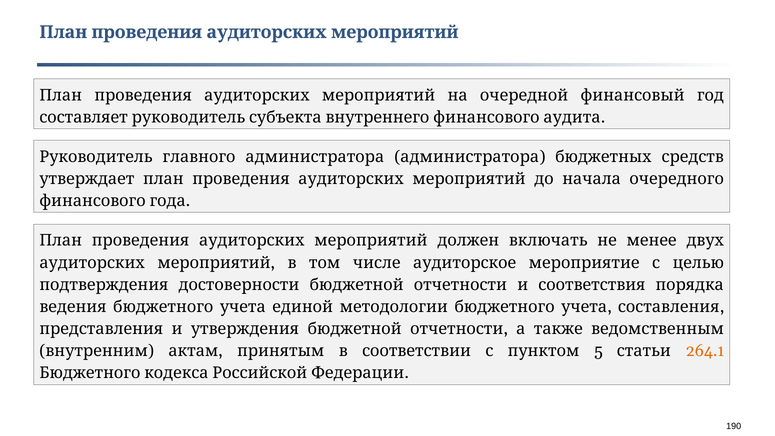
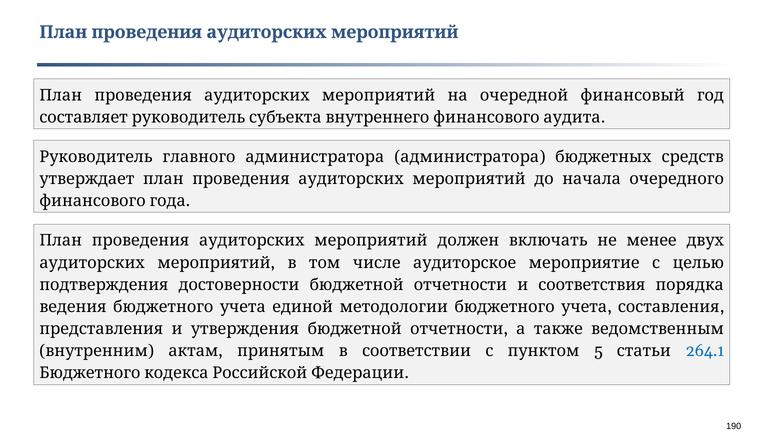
264.1 colour: orange -> blue (705, 351)
